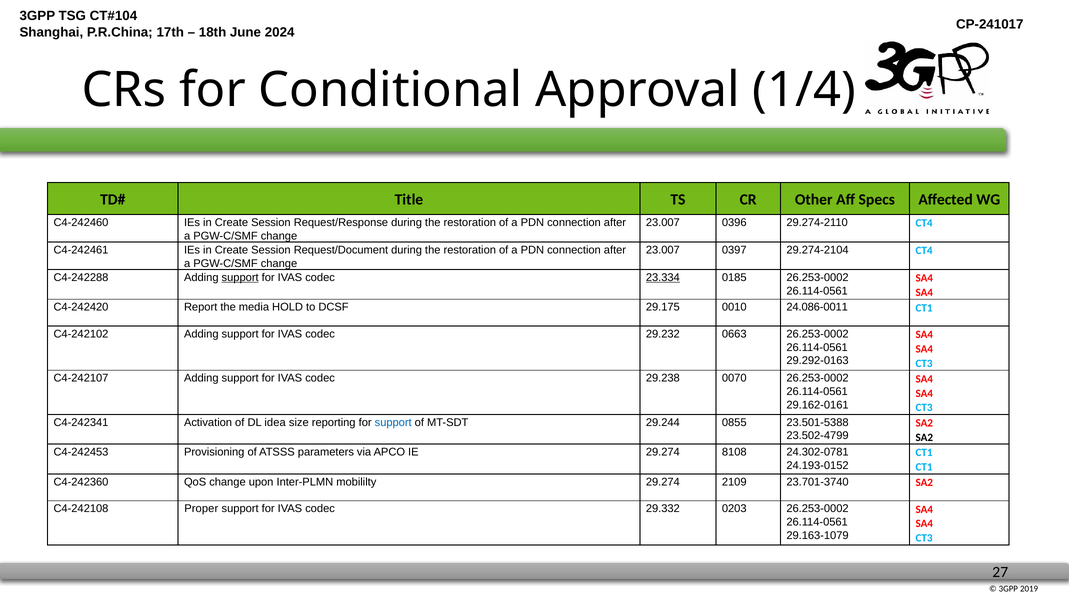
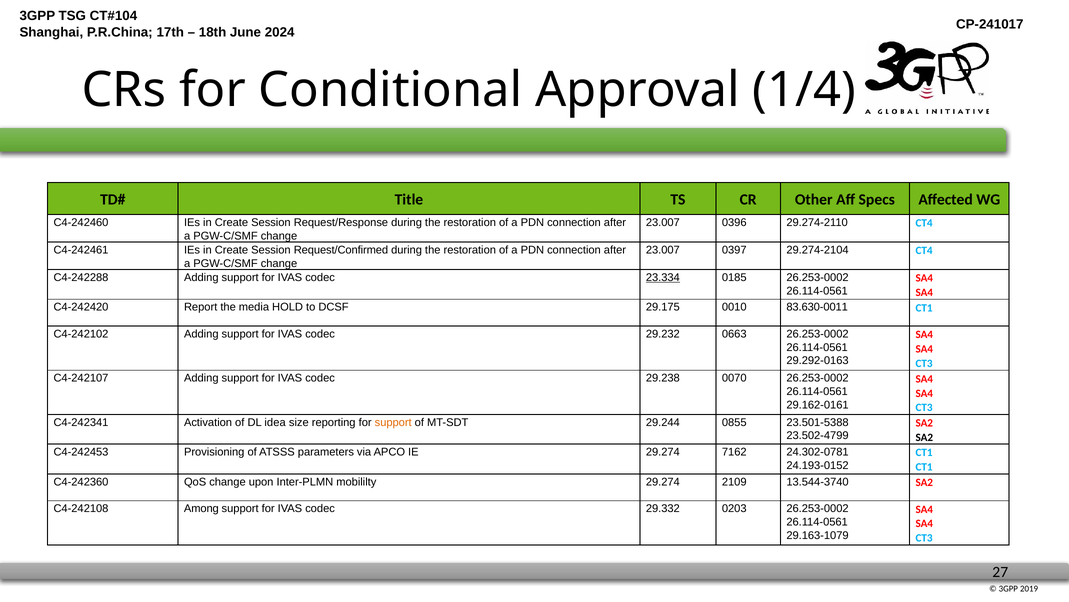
Request/Document: Request/Document -> Request/Confirmed (341, 250)
support underline: present -> none (240, 277)
24.086-0011: 24.086-0011 -> 83.630-0011 (817, 307)
support colour: blue -> orange (393, 422)
8108: 8108 -> 7162 (734, 452)
23.701-3740: 23.701-3740 -> 13.544-3740 (818, 481)
Proper: Proper -> Among (201, 508)
